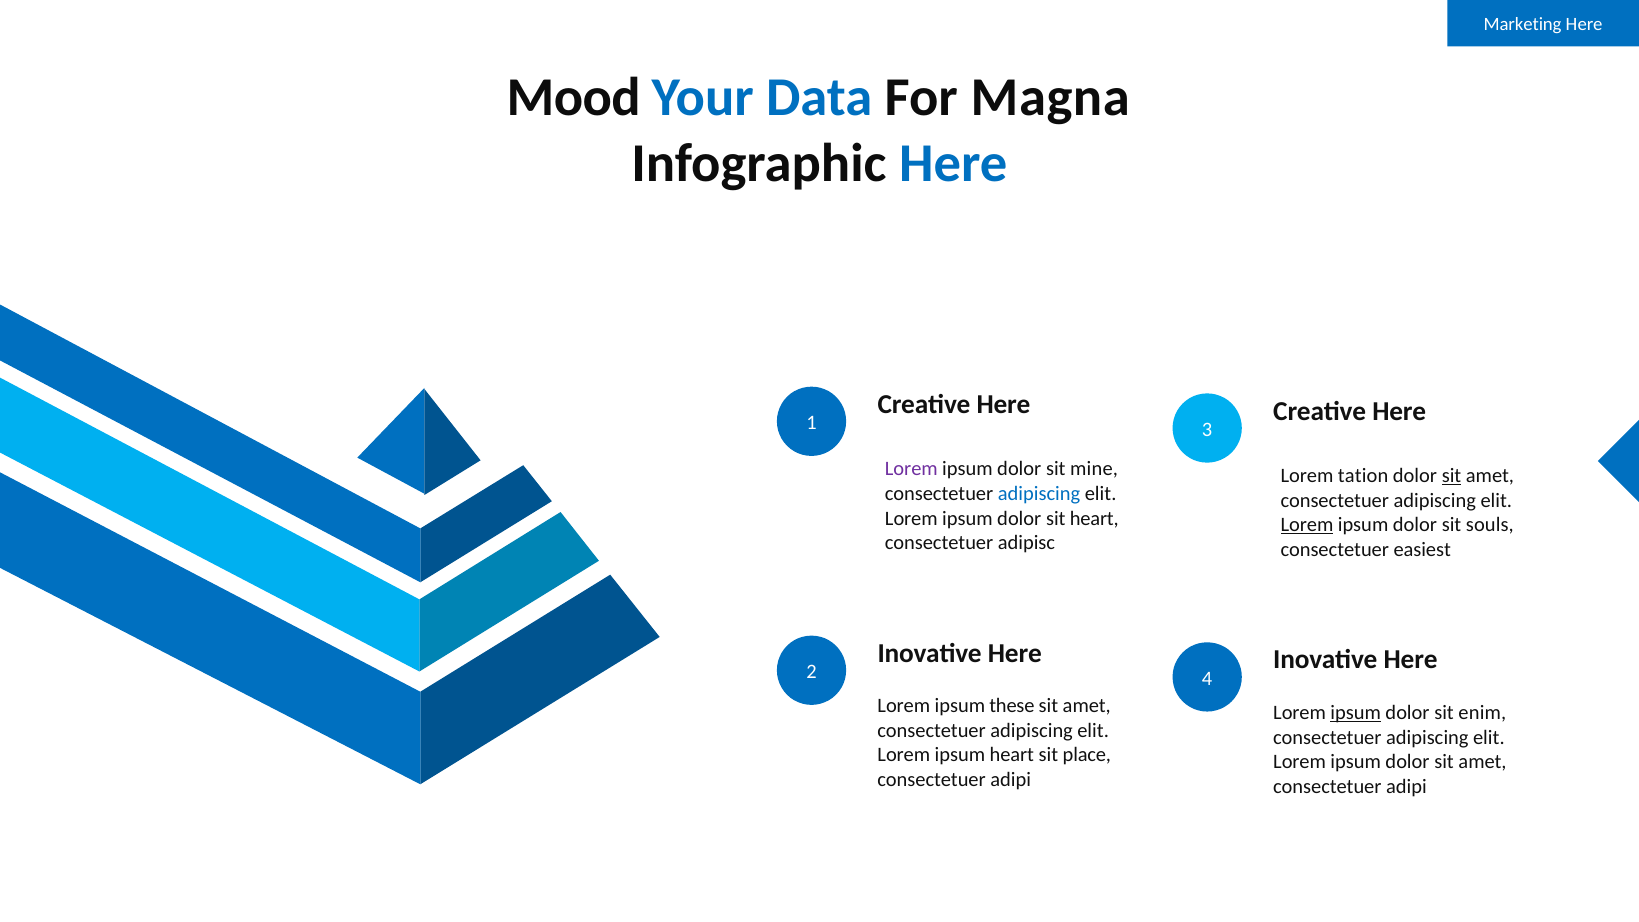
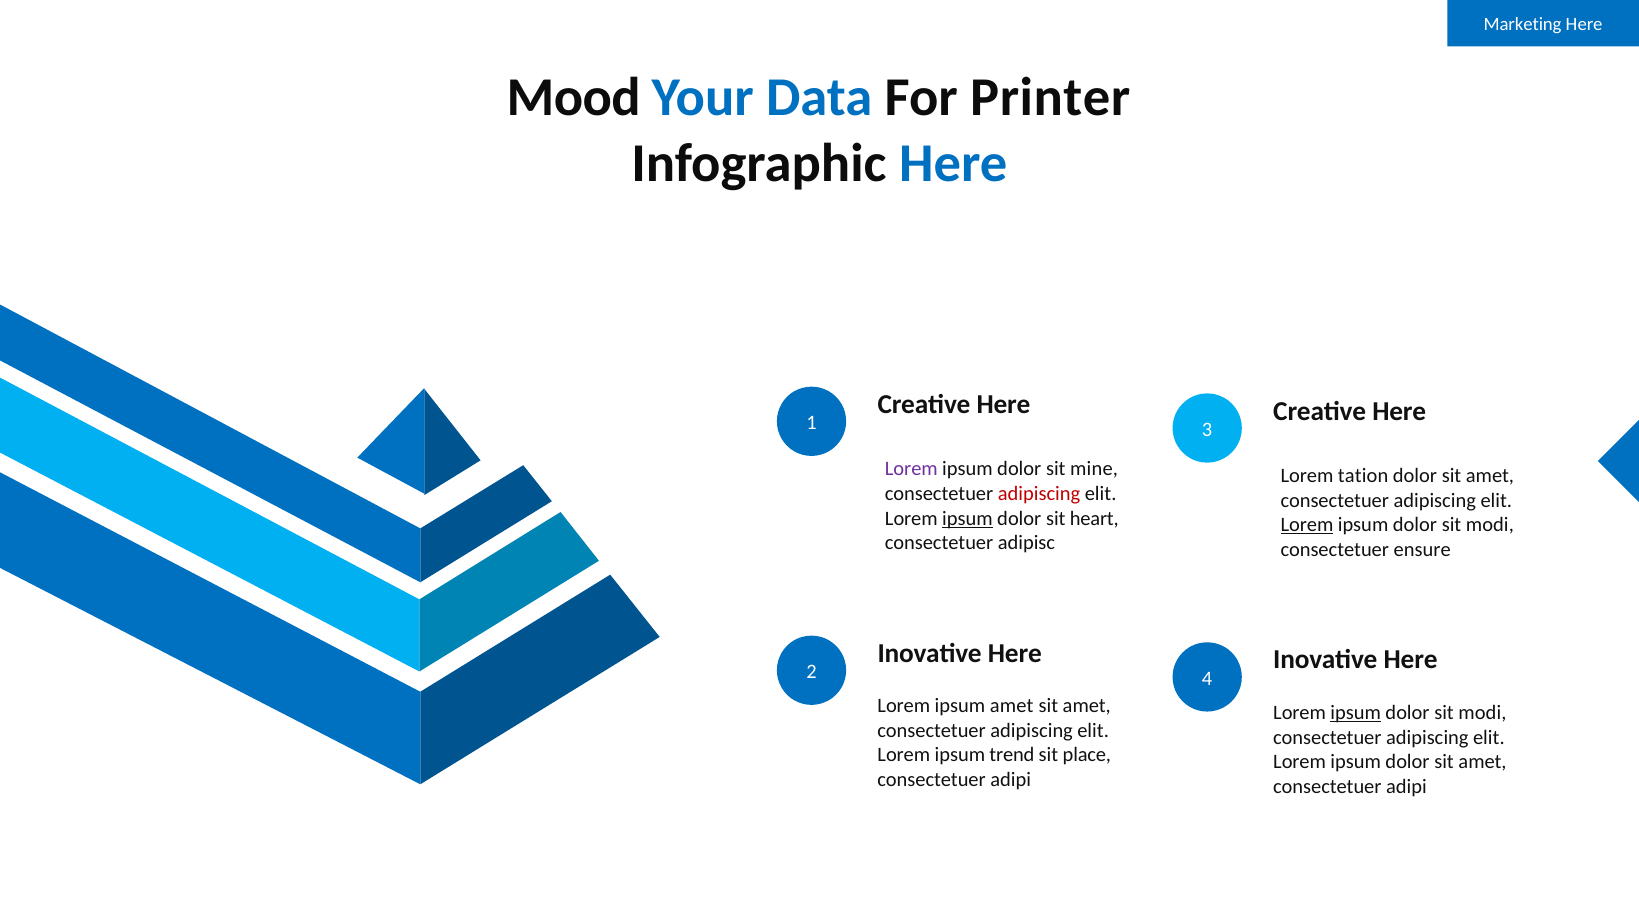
Magna: Magna -> Printer (1050, 98)
sit underline: present -> none (1452, 476)
adipiscing colour: blue -> red (1039, 494)
ipsum underline: none -> present (967, 518)
souls: souls -> modi (1490, 525)
easiest: easiest -> ensure (1422, 550)
ipsum these: these -> amet (1012, 706)
enim: enim -> modi (1482, 713)
ipsum heart: heart -> trend (1012, 755)
